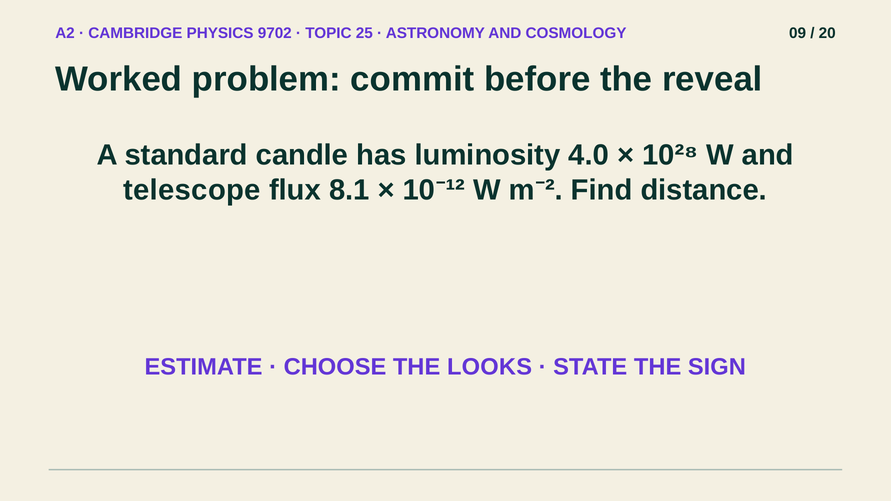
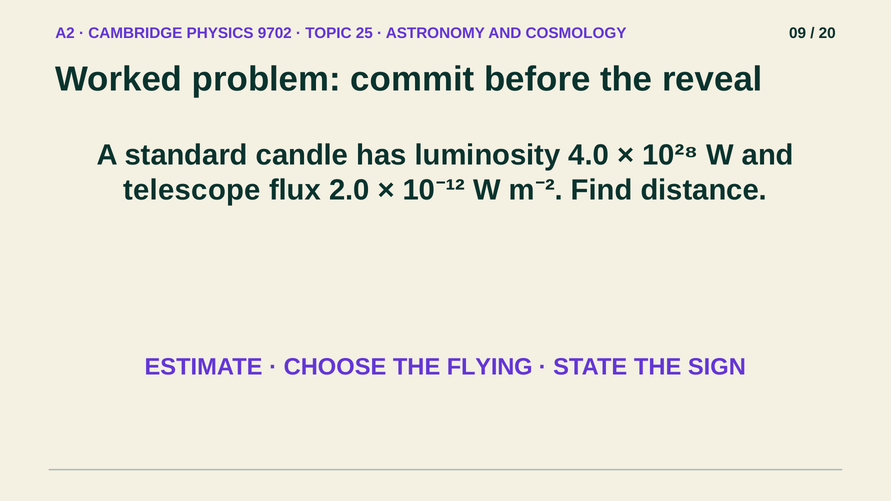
8.1: 8.1 -> 2.0 (349, 190)
LOOKS: LOOKS -> FLYING (490, 367)
